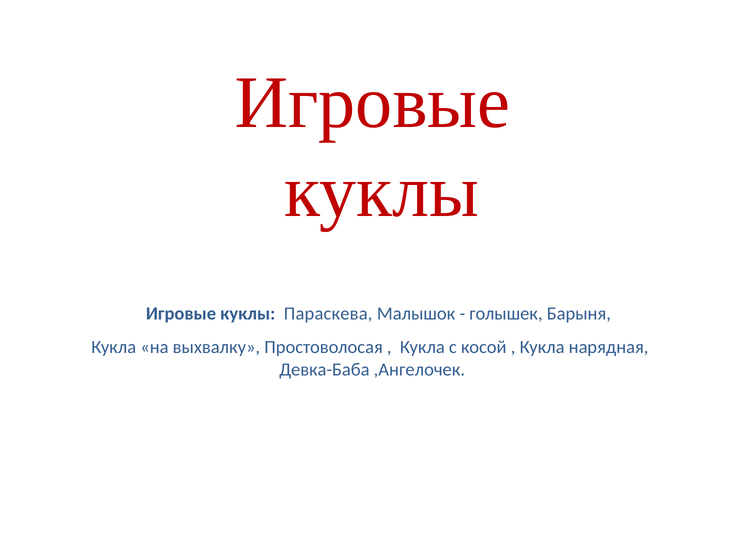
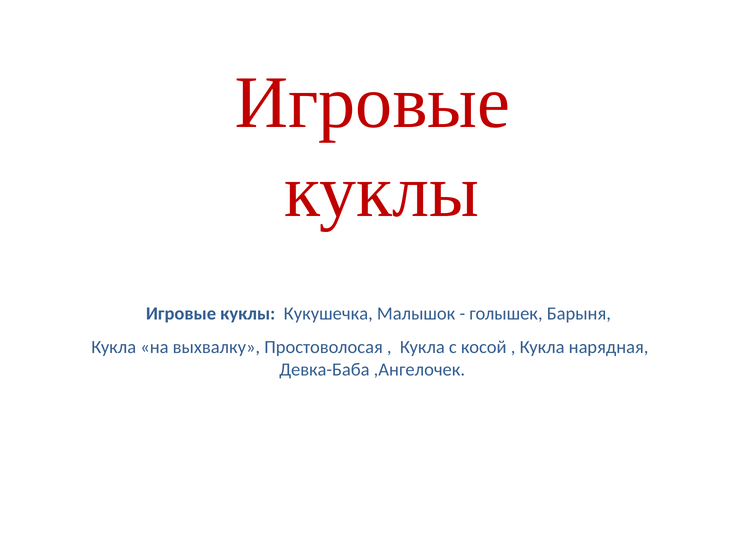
Параскева: Параскева -> Кукушечка (328, 314)
